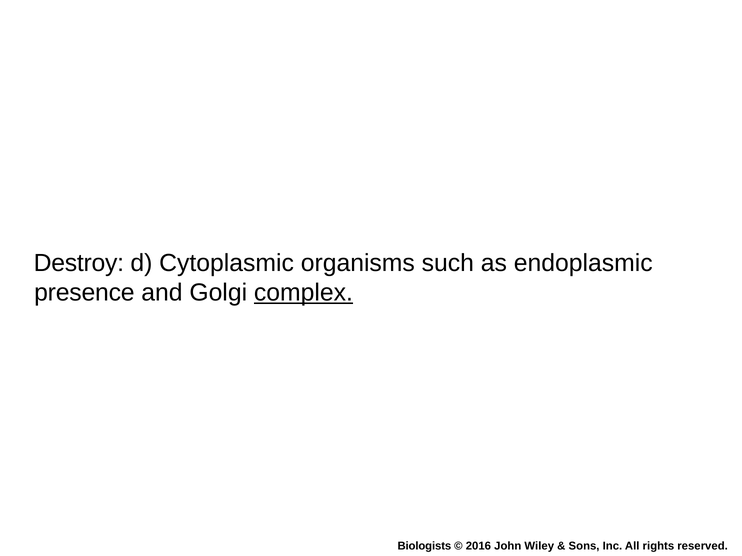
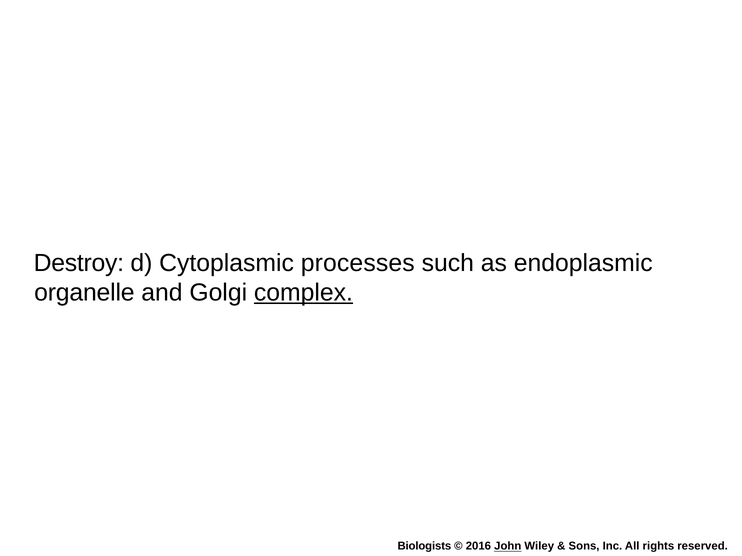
organisms: organisms -> processes (358, 263)
presence: presence -> organelle (84, 293)
John underline: none -> present (508, 547)
